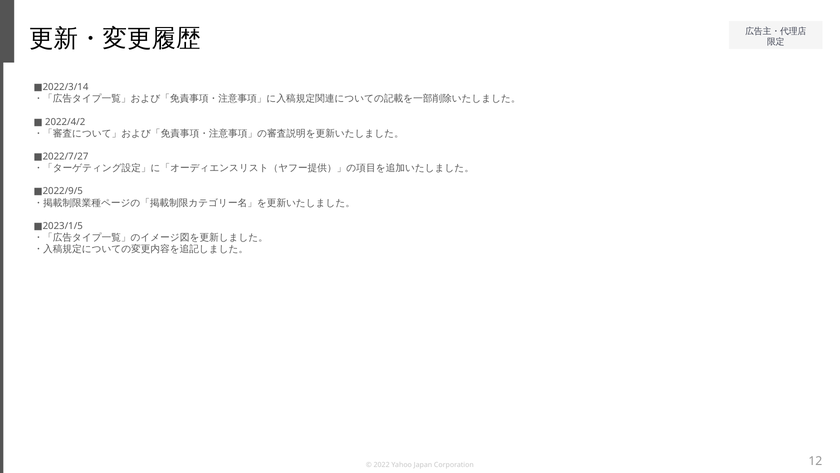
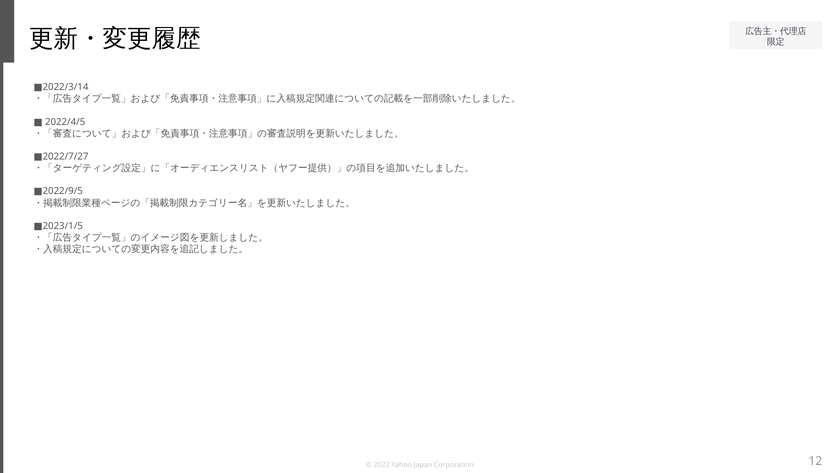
2022/4/2: 2022/4/2 -> 2022/4/5 (65, 122)
